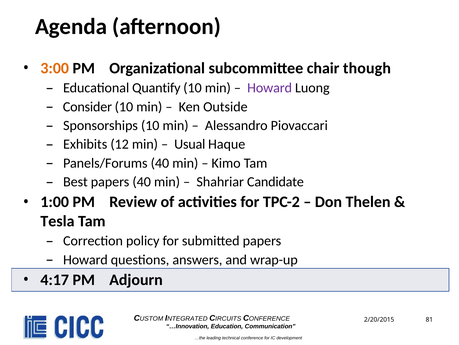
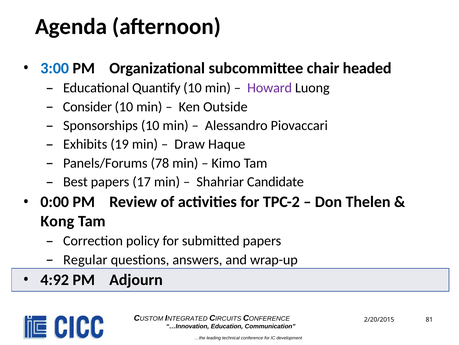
3:00 colour: orange -> blue (55, 68)
though: though -> headed (367, 68)
12: 12 -> 19 (120, 144)
Usual: Usual -> Draw (190, 144)
Panels/Forums 40: 40 -> 78 (160, 163)
papers 40: 40 -> 17 (142, 182)
1:00: 1:00 -> 0:00 (55, 202)
Tesla: Tesla -> Kong (57, 221)
Howard: Howard -> Regular (85, 259)
4:17: 4:17 -> 4:92 (55, 279)
